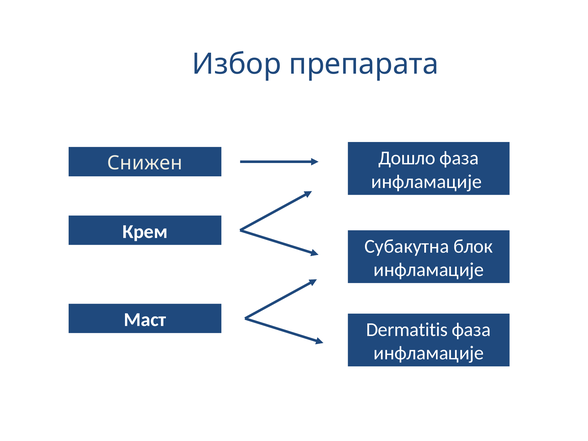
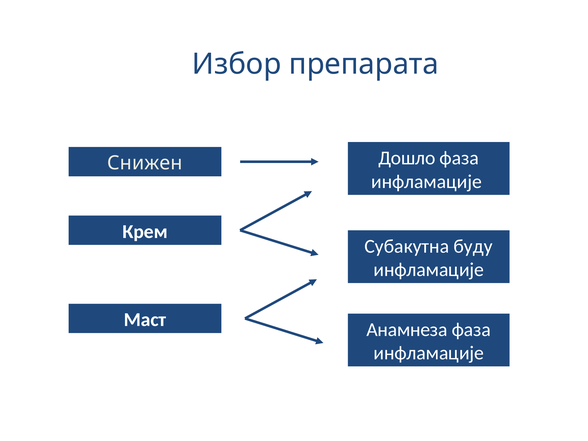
блок: блок -> буду (473, 246)
Dermatitis: Dermatitis -> Анамнеза (407, 330)
